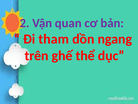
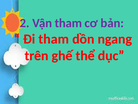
Vận quan: quan -> tham (68, 23)
